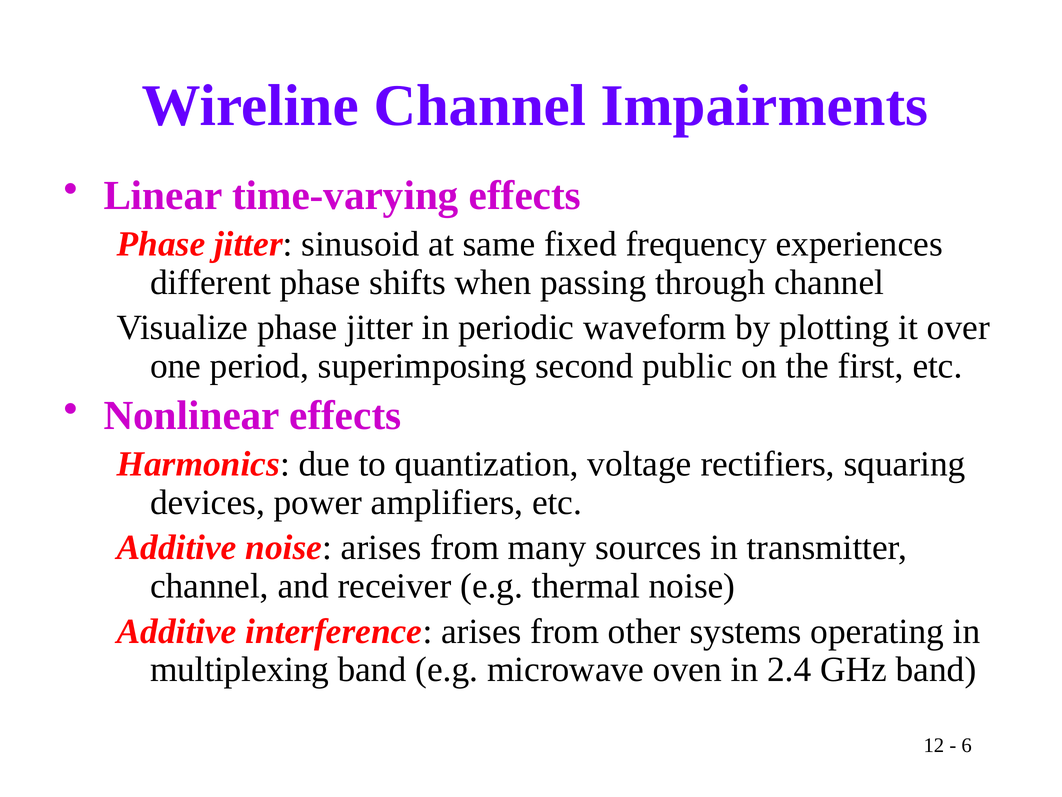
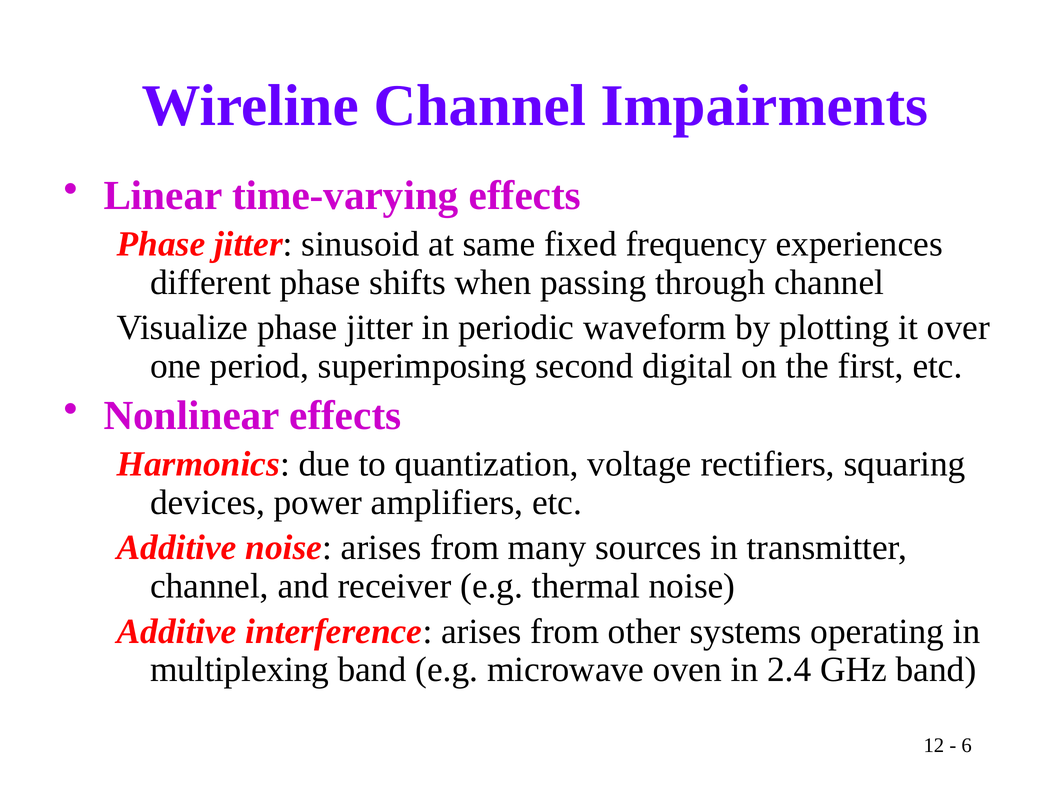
public: public -> digital (687, 366)
